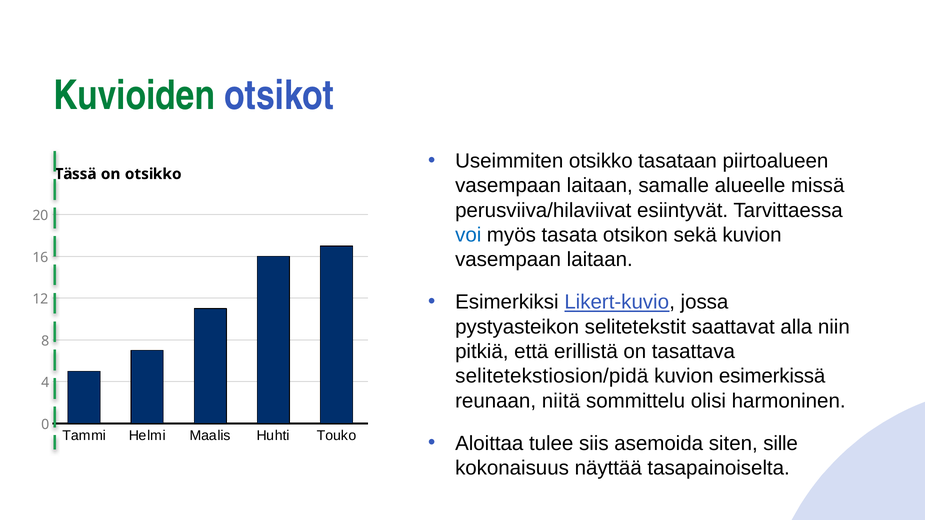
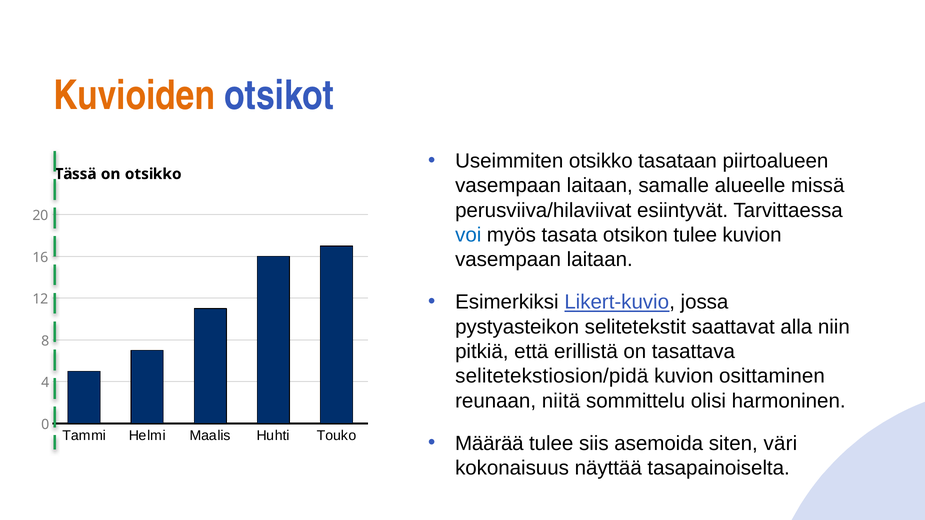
Kuvioiden colour: green -> orange (134, 96)
otsikon sekä: sekä -> tulee (695, 235)
esimerkissä: esimerkissä -> osittaminen (772, 376)
Aloittaa: Aloittaa -> Määrää (489, 444)
sille: sille -> väri (780, 444)
